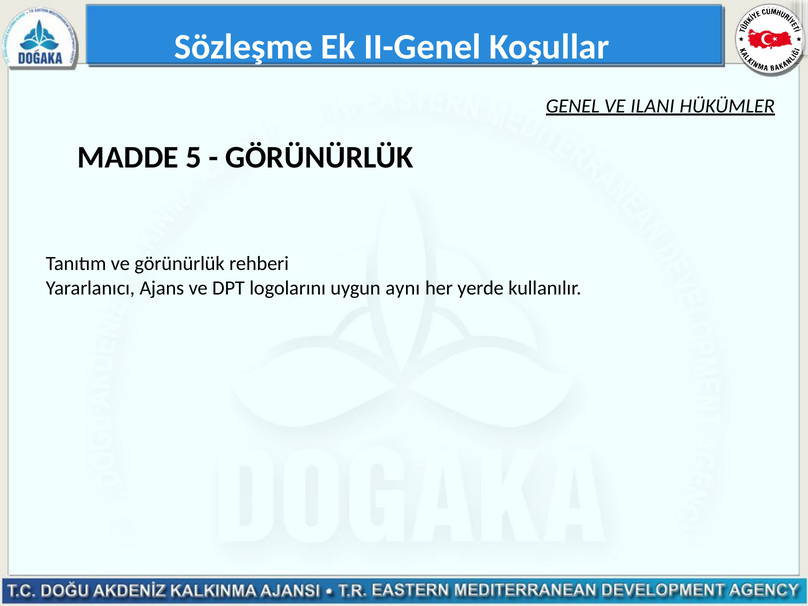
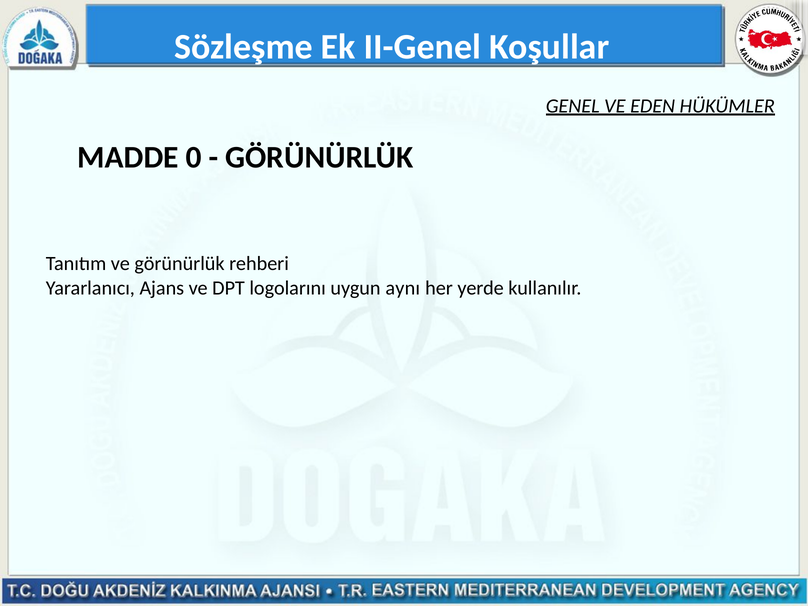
ILANI: ILANI -> EDEN (653, 106)
5: 5 -> 0 (194, 158)
